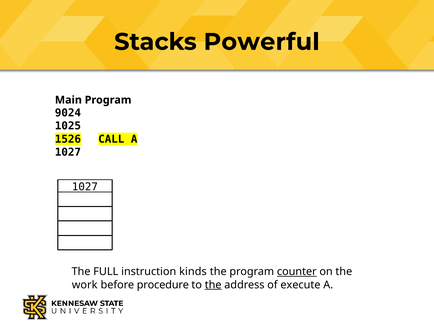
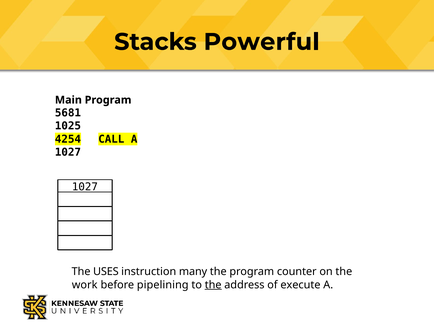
9024: 9024 -> 5681 (68, 113)
1526: 1526 -> 4254 (68, 139)
FULL: FULL -> USES (106, 271)
kinds: kinds -> many (193, 271)
counter underline: present -> none (297, 271)
procedure: procedure -> pipelining (163, 284)
